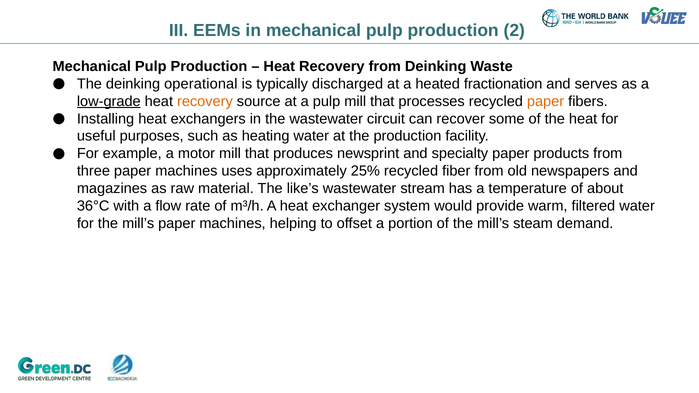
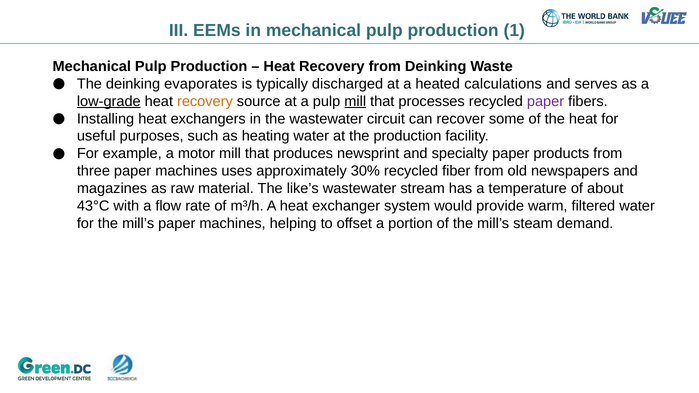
2: 2 -> 1 (514, 30)
operational: operational -> evaporates (201, 84)
fractionation: fractionation -> calculations (503, 84)
mill underline: none -> present (355, 101)
paper colour: orange -> purple (546, 101)
25%: 25% -> 30% (365, 171)
36°C: 36°C -> 43°C (93, 206)
